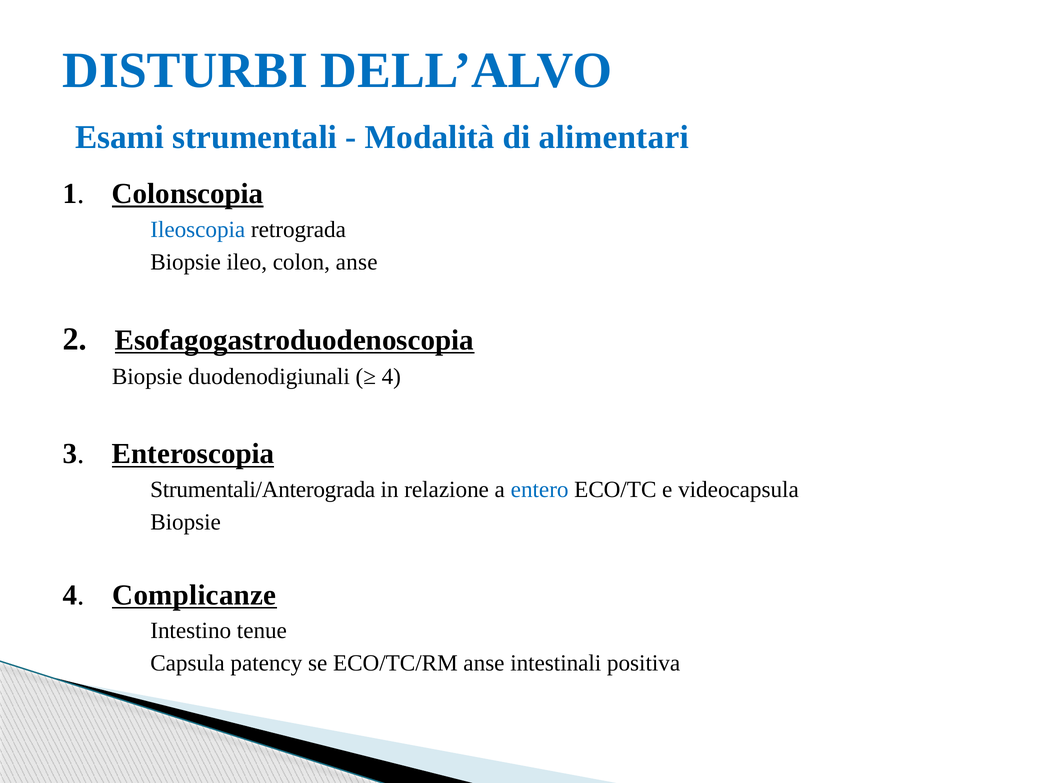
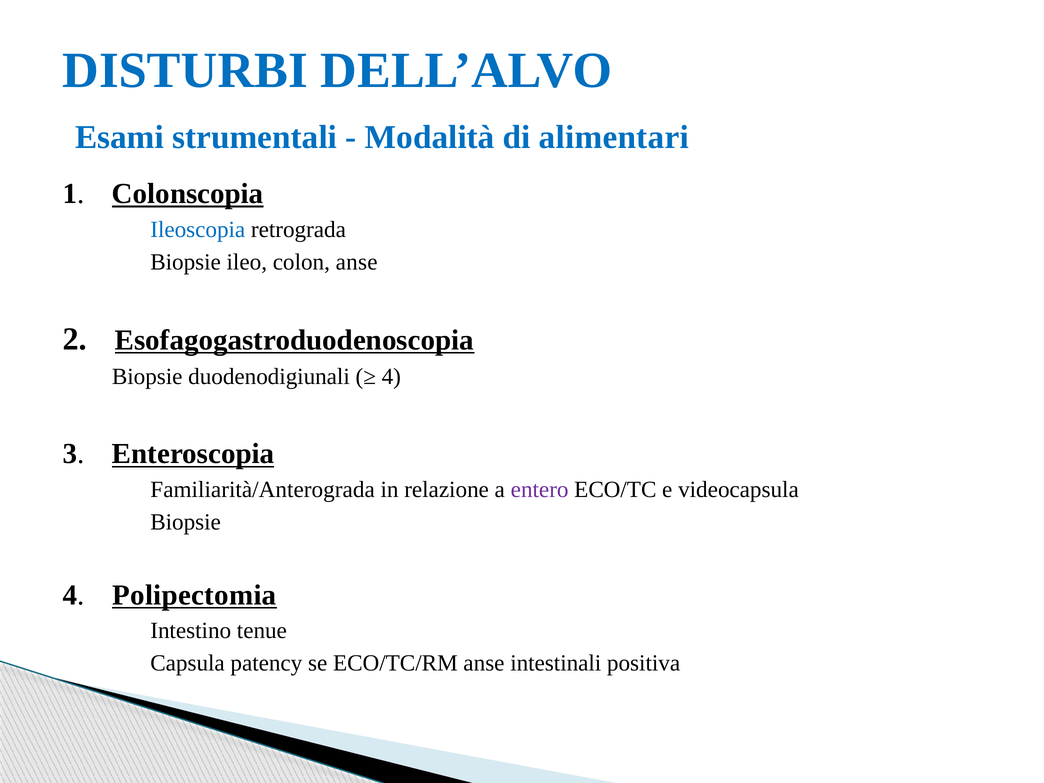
Strumentali/Anterograda: Strumentali/Anterograda -> Familiarità/Anterograda (263, 489)
entero colour: blue -> purple (540, 489)
Complicanze: Complicanze -> Polipectomia (194, 595)
